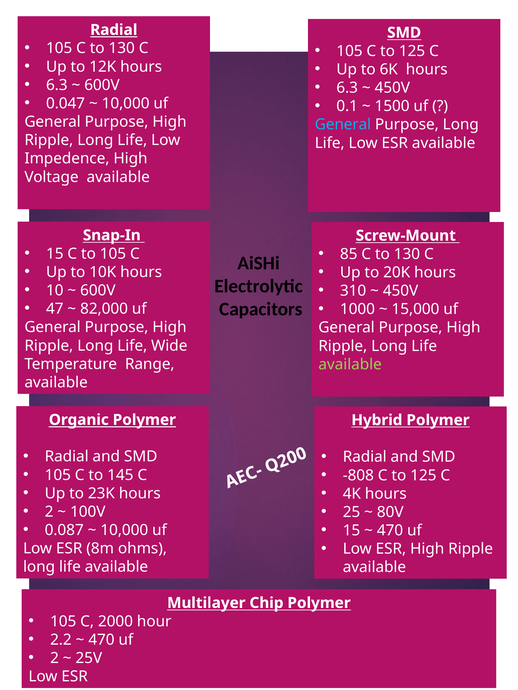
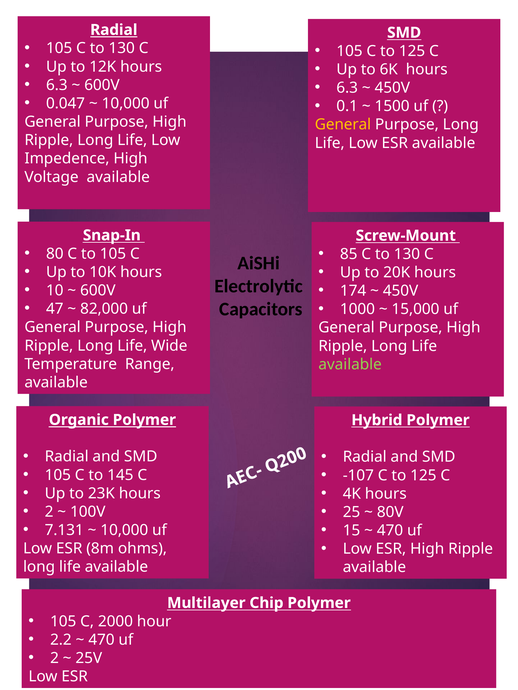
General colour: light blue -> yellow (343, 125)
15: 15 -> 80 (55, 254)
310: 310 -> 174 (353, 291)
-808: -808 -> -107 (358, 476)
0.087: 0.087 -> 7.131 (64, 531)
